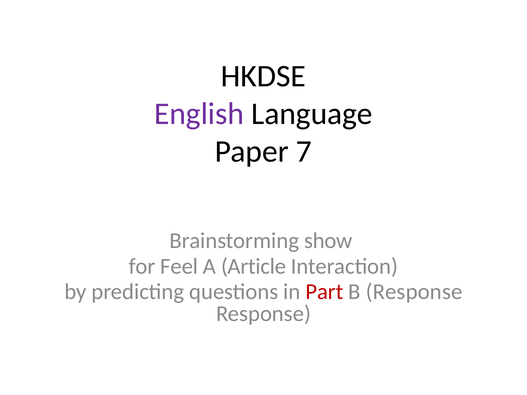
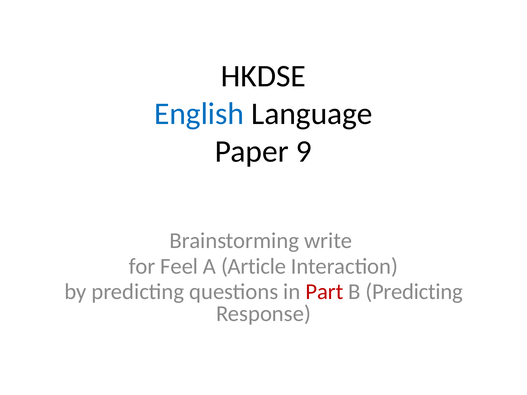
English colour: purple -> blue (199, 114)
7: 7 -> 9 (304, 152)
show: show -> write (328, 241)
B Response: Response -> Predicting (414, 292)
